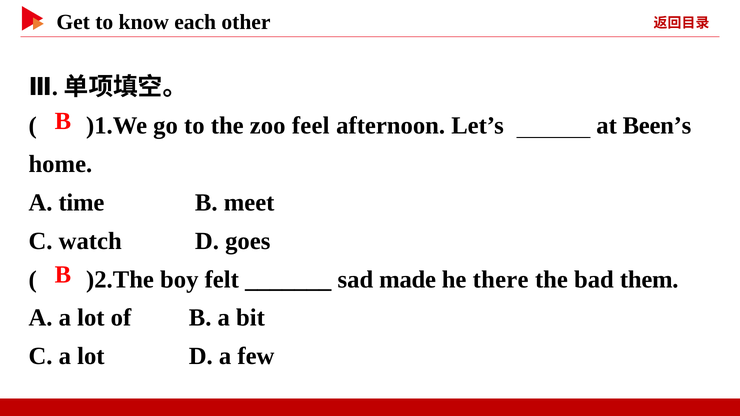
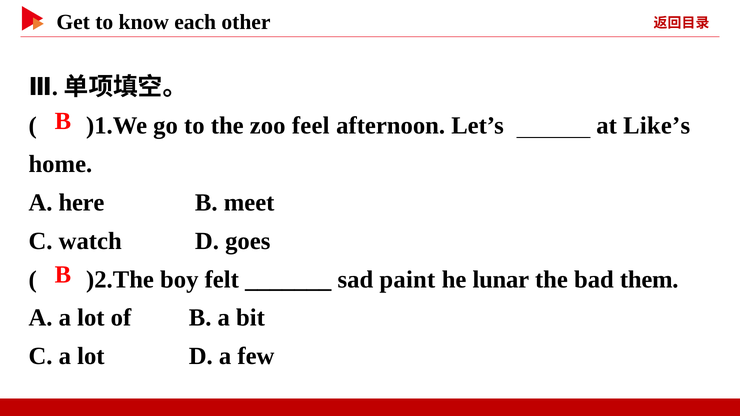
Been’s: Been’s -> Like’s (657, 126)
time: time -> here (81, 203)
made: made -> paint (407, 280)
there: there -> lunar (501, 280)
